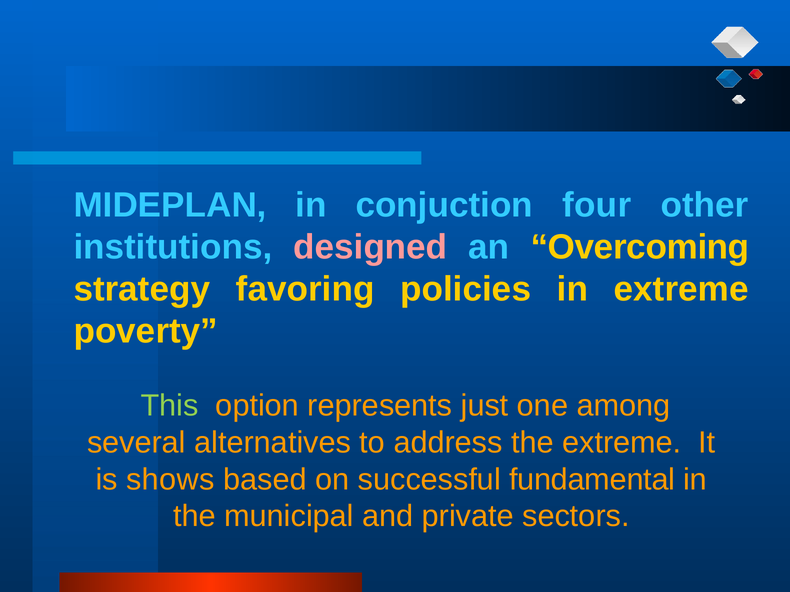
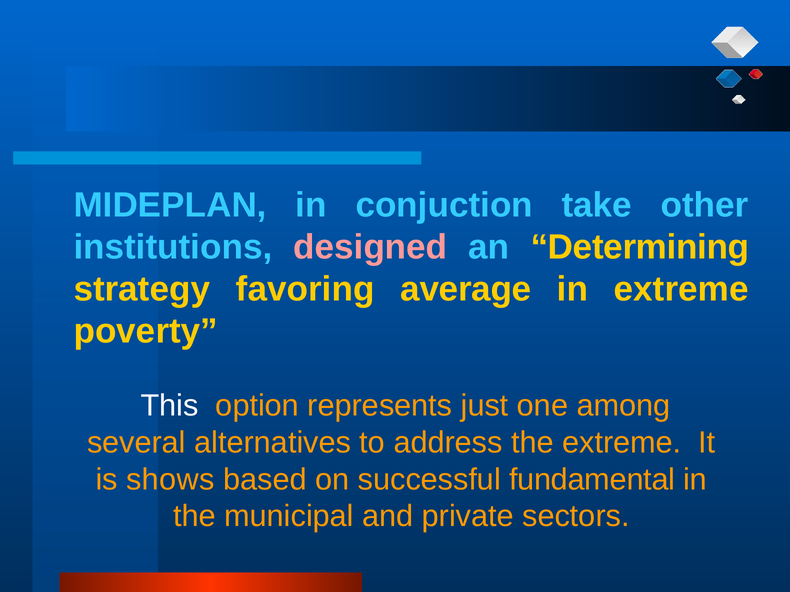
four: four -> take (597, 205)
Overcoming: Overcoming -> Determining (640, 247)
policies: policies -> average (466, 289)
This colour: light green -> white (170, 406)
